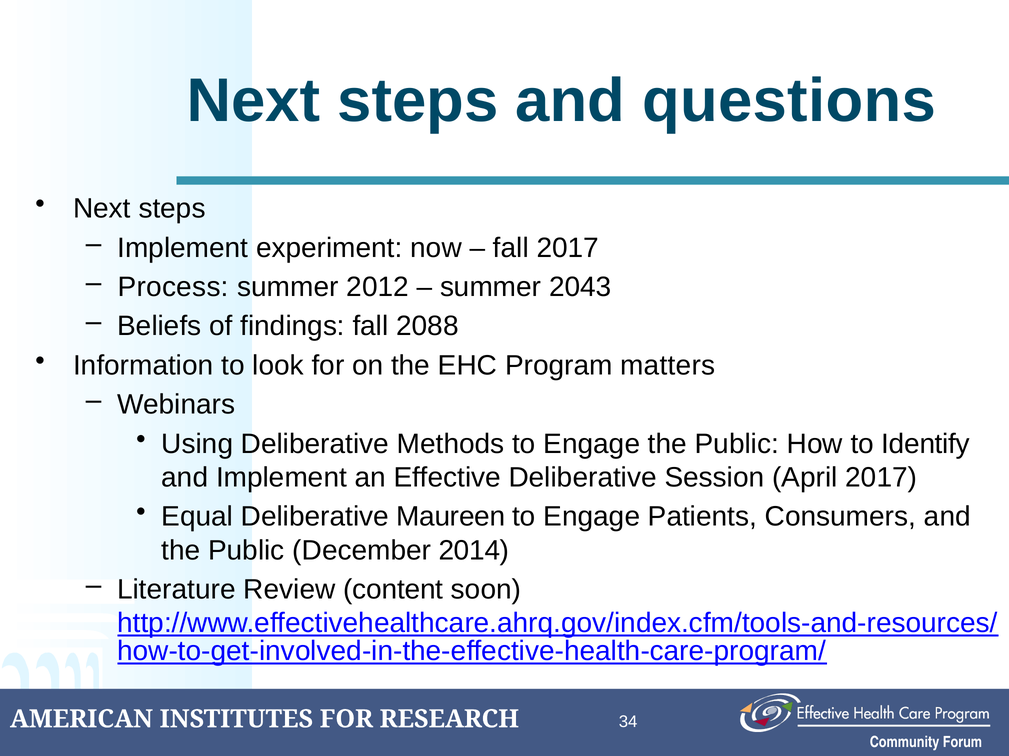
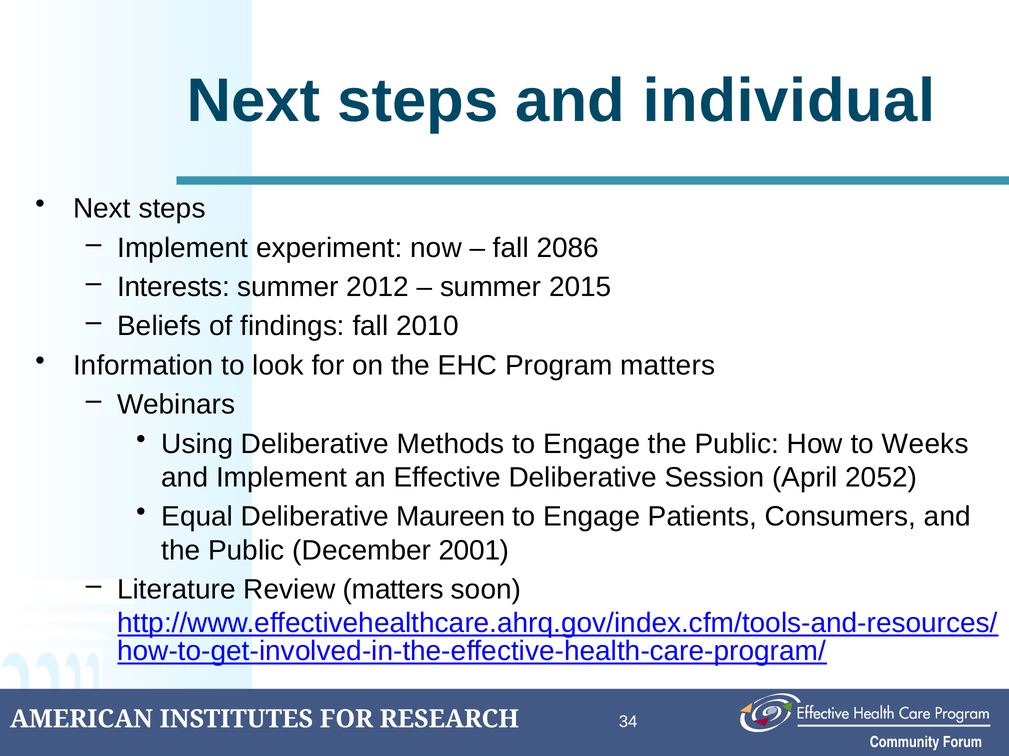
questions: questions -> individual (789, 101)
fall 2017: 2017 -> 2086 (568, 248)
Process: Process -> Interests (174, 287)
2043: 2043 -> 2015 (580, 287)
2088: 2088 -> 2010 (427, 327)
Identify: Identify -> Weeks (925, 444)
April 2017: 2017 -> 2052 (881, 478)
2014: 2014 -> 2001 (474, 551)
Review content: content -> matters (393, 590)
